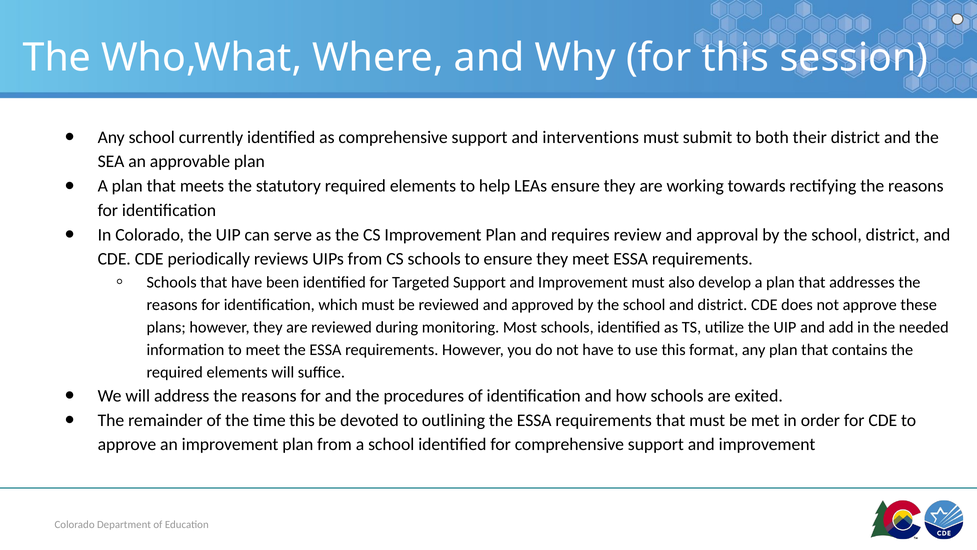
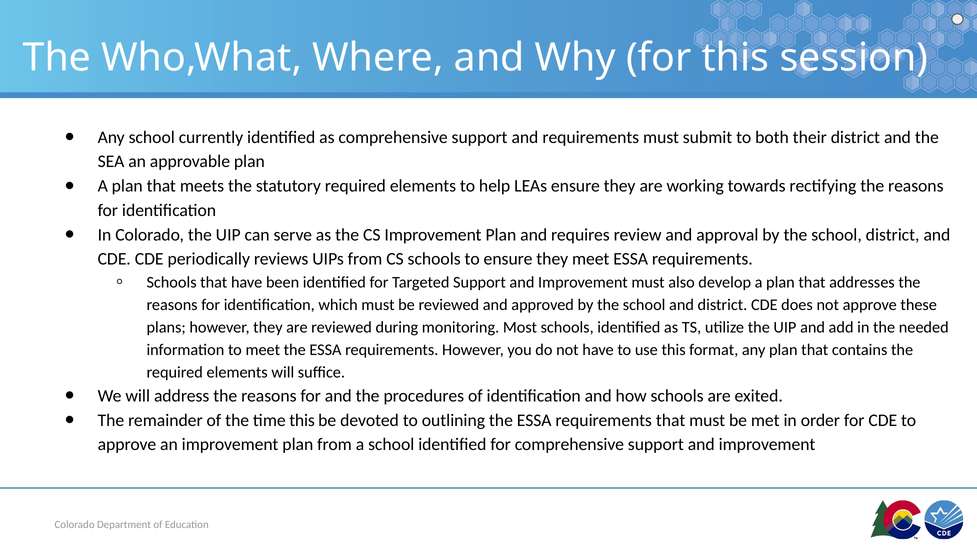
and interventions: interventions -> requirements (591, 137)
